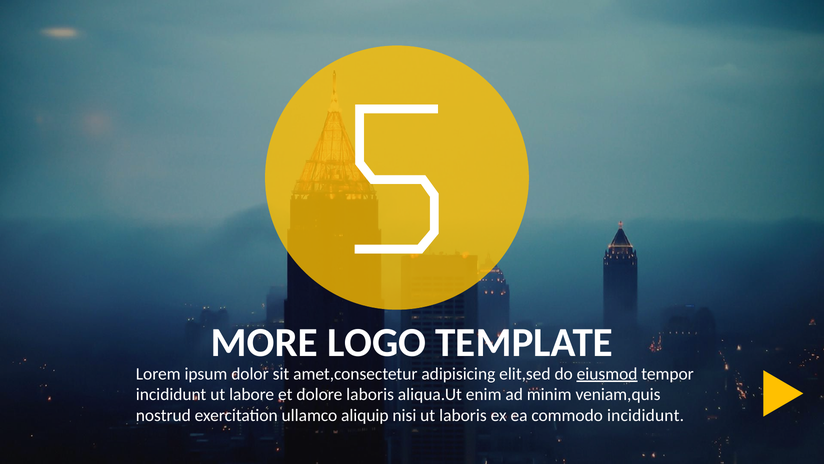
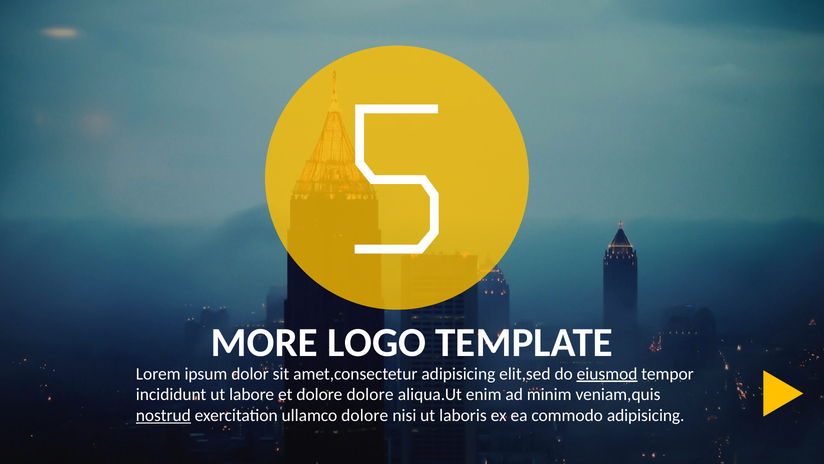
dolore laboris: laboris -> dolore (370, 394)
nostrud underline: none -> present (163, 415)
ullamco aliquip: aliquip -> dolore (365, 415)
commodo incididunt: incididunt -> adipisicing (646, 415)
